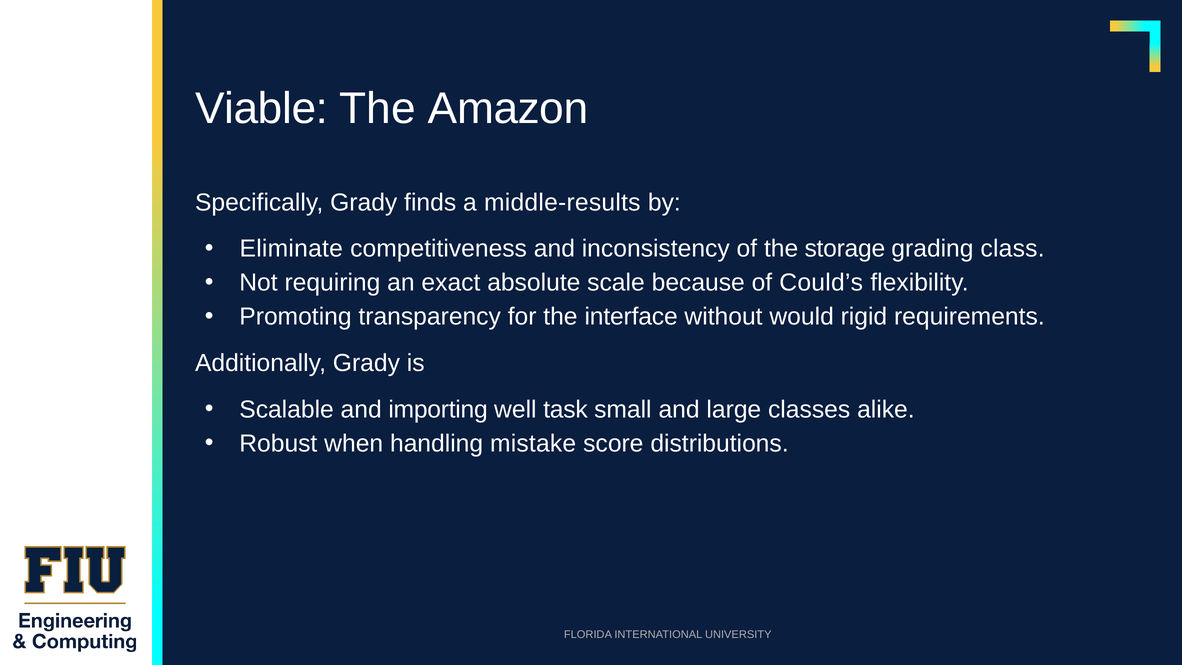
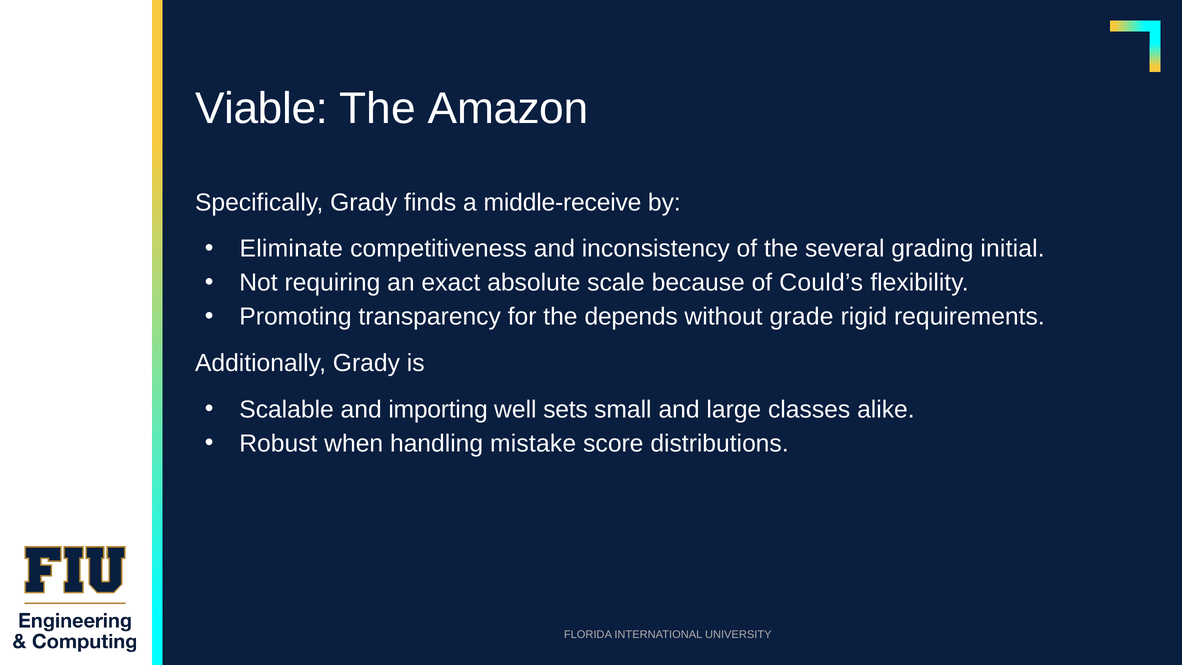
middle-results: middle-results -> middle-receive (563, 202)
storage: storage -> several (845, 249)
class: class -> initial (1013, 249)
interface: interface -> depends (631, 317)
would: would -> grade (802, 317)
task: task -> sets (565, 409)
